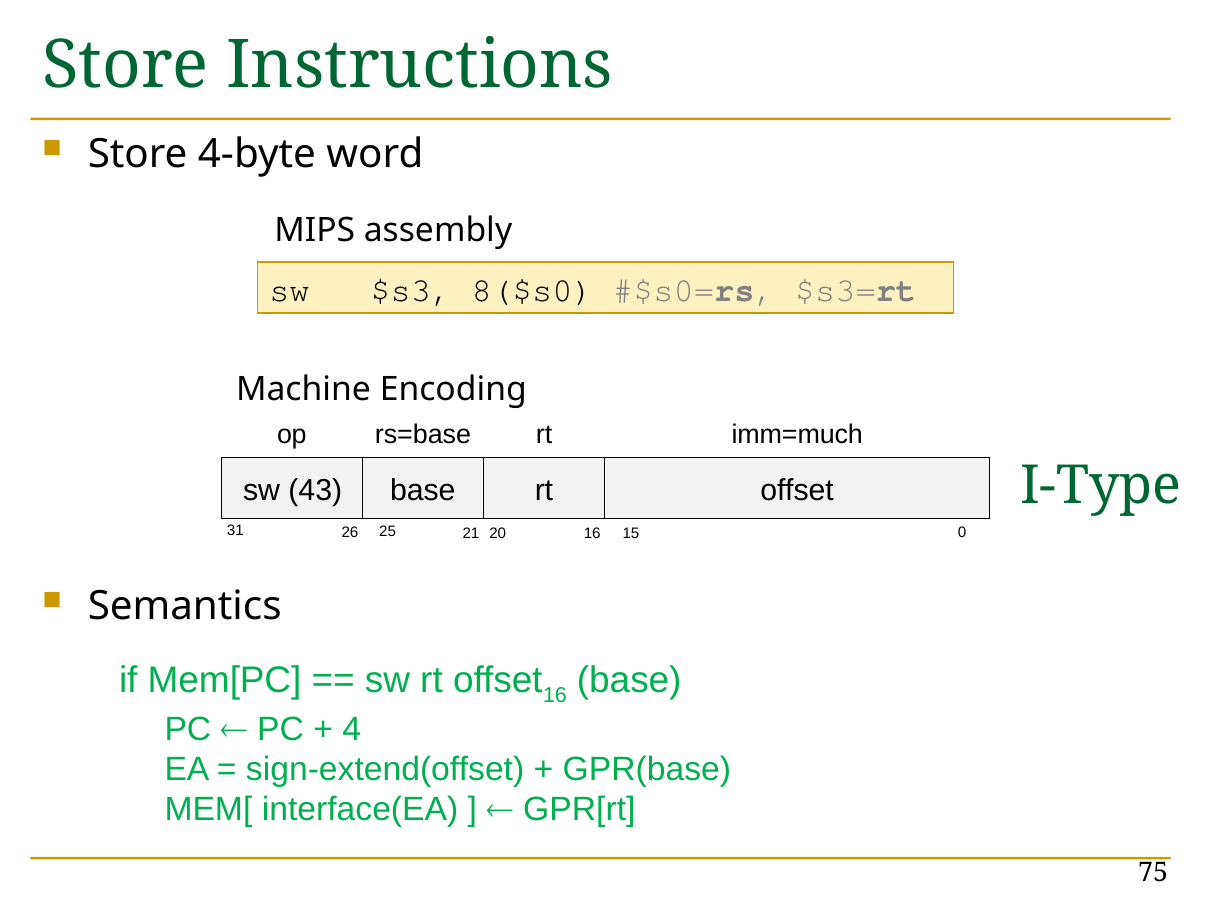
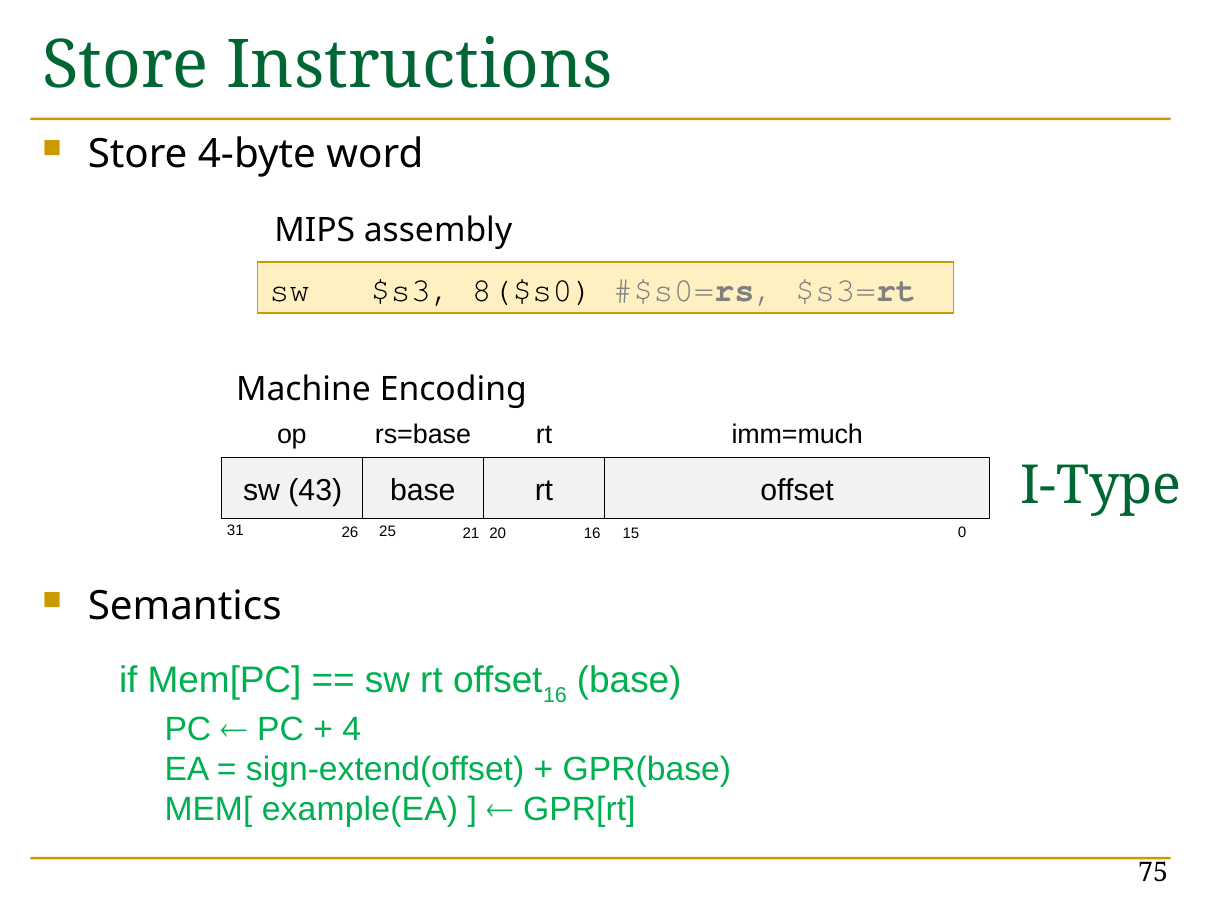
interface(EA: interface(EA -> example(EA (360, 810)
